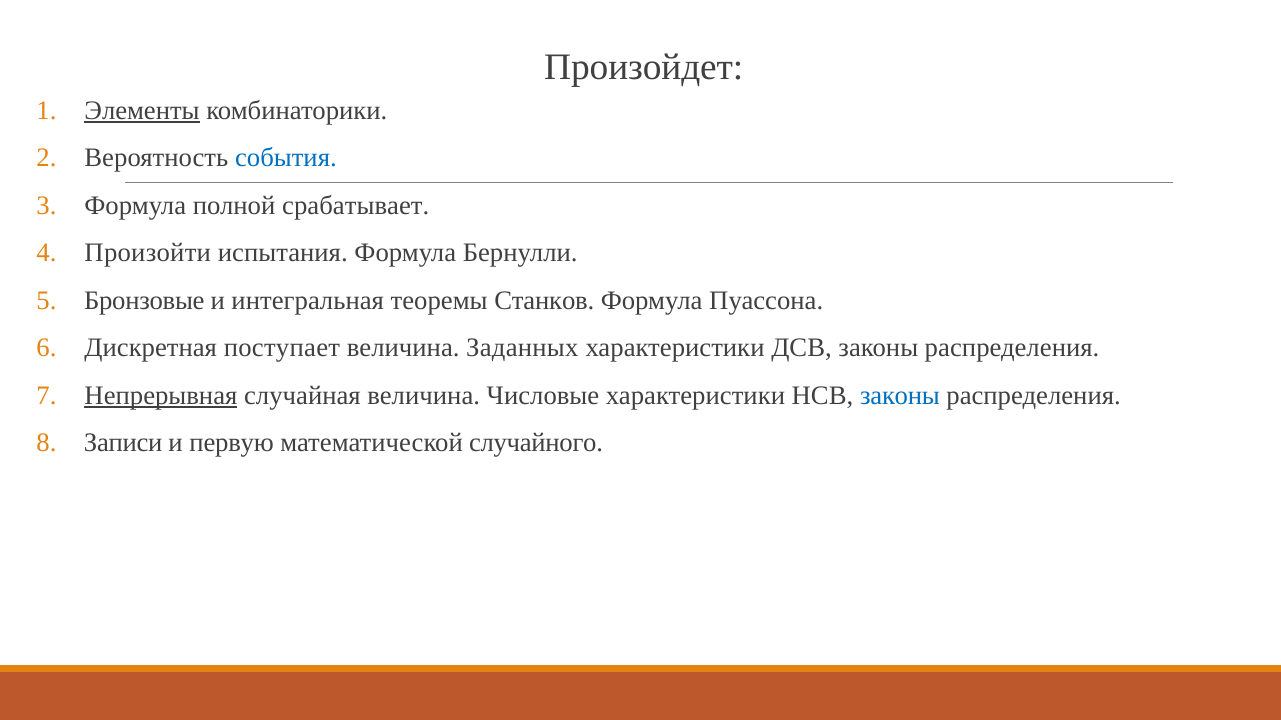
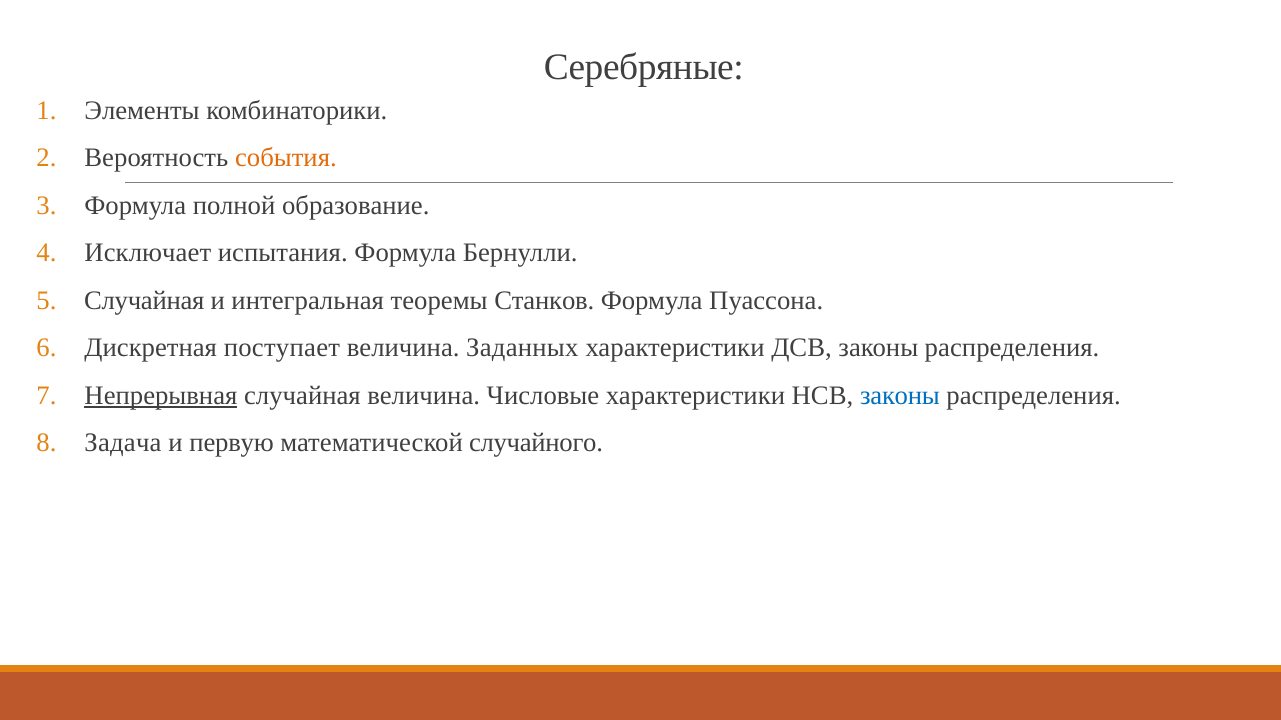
Произойдет: Произойдет -> Серебряные (644, 67)
Элементы underline: present -> none (142, 111)
события colour: blue -> orange (286, 158)
срабатывает: срабатывает -> образование (356, 206)
Произойти: Произойти -> Исключает (148, 253)
Бронзовые: Бронзовые -> Случайная (144, 301)
Записи: Записи -> Задача (123, 443)
